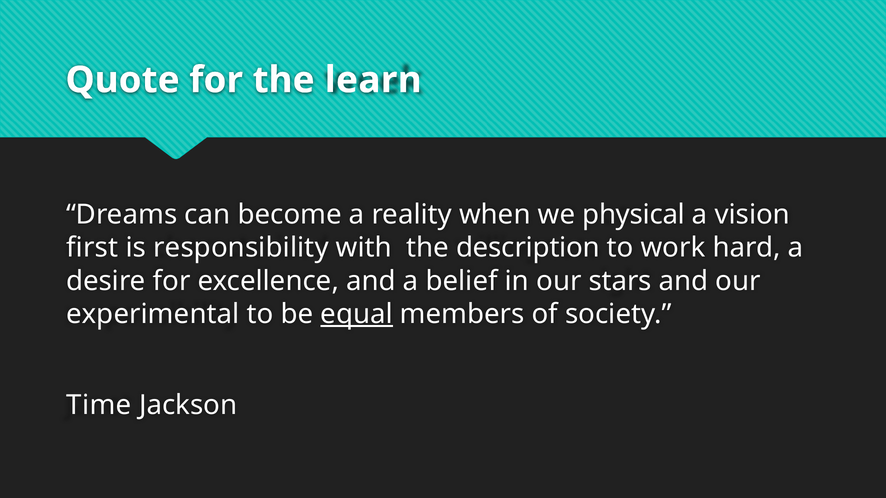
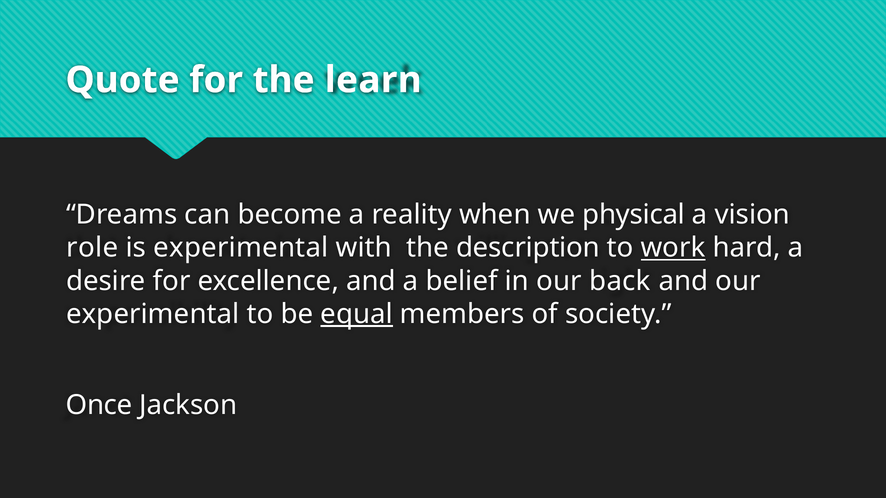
first: first -> role (92, 248)
is responsibility: responsibility -> experimental (241, 248)
work underline: none -> present (673, 248)
stars: stars -> back (620, 281)
Time: Time -> Once (99, 405)
